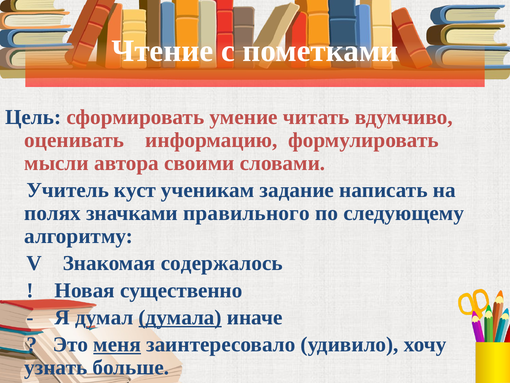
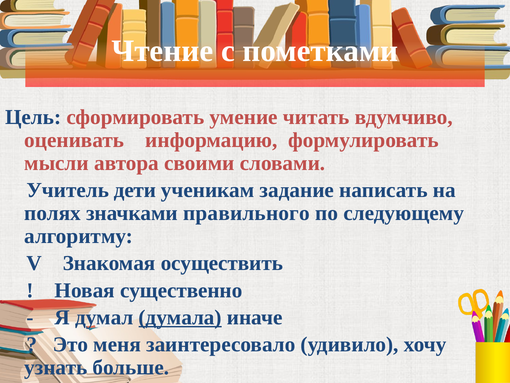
куст: куст -> дети (135, 190)
содержалось: содержалось -> осуществить (222, 263)
меня underline: present -> none (117, 344)
